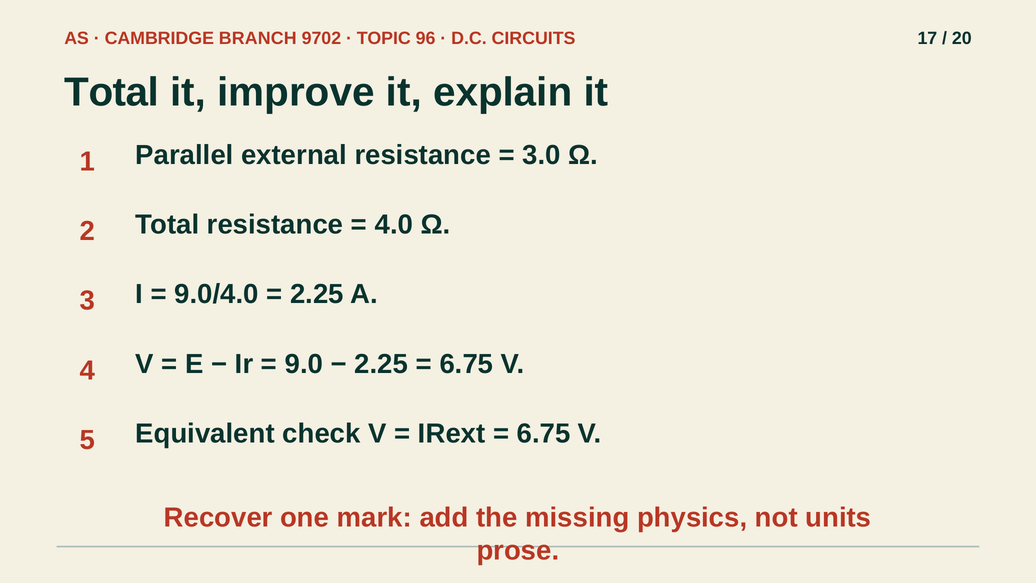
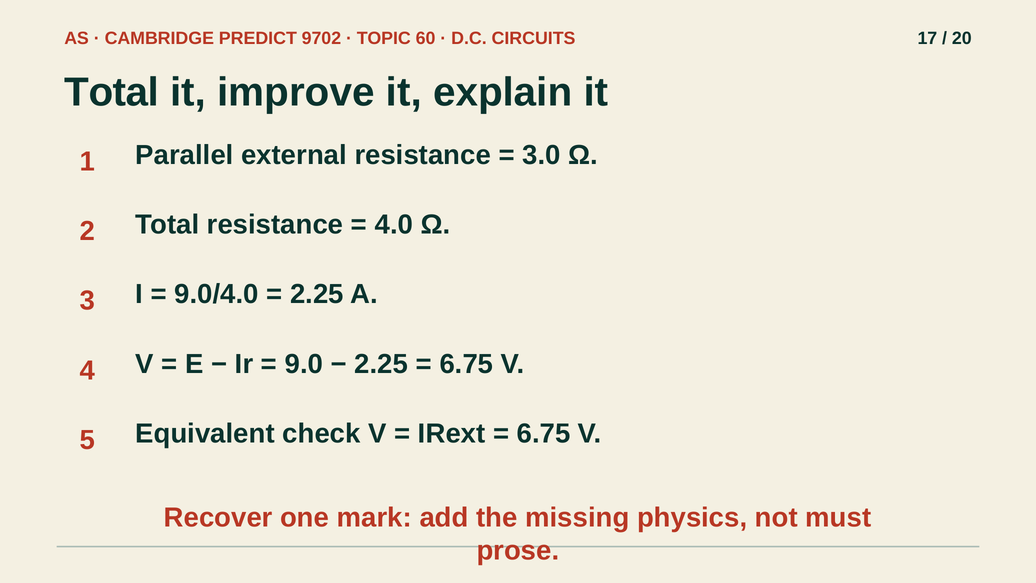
BRANCH: BRANCH -> PREDICT (258, 38)
96: 96 -> 60 (426, 38)
units: units -> must (838, 518)
